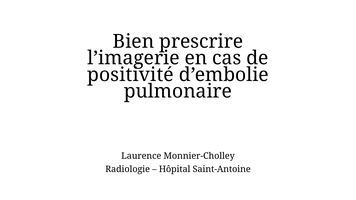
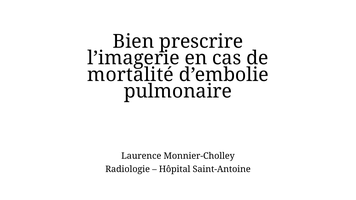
positivité: positivité -> mortalité (130, 75)
